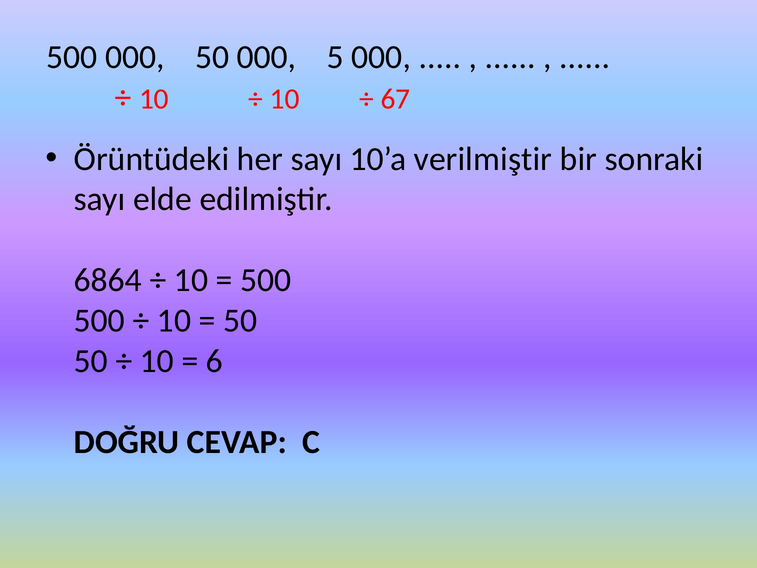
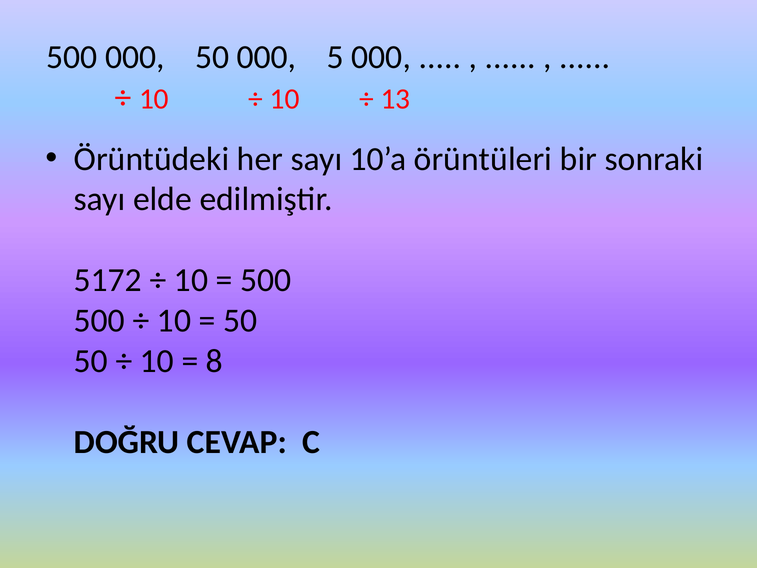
67: 67 -> 13 (395, 99)
verilmiştir: verilmiştir -> örüntüleri (483, 159)
6864: 6864 -> 5172 (108, 280)
6: 6 -> 8 (214, 361)
